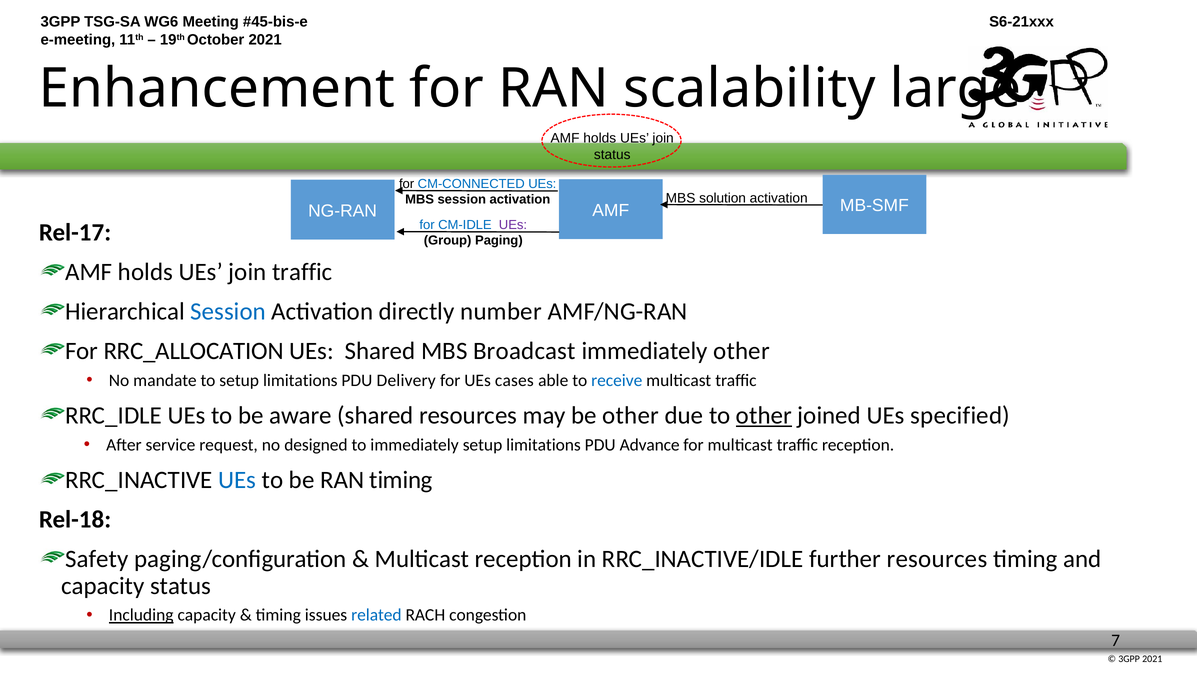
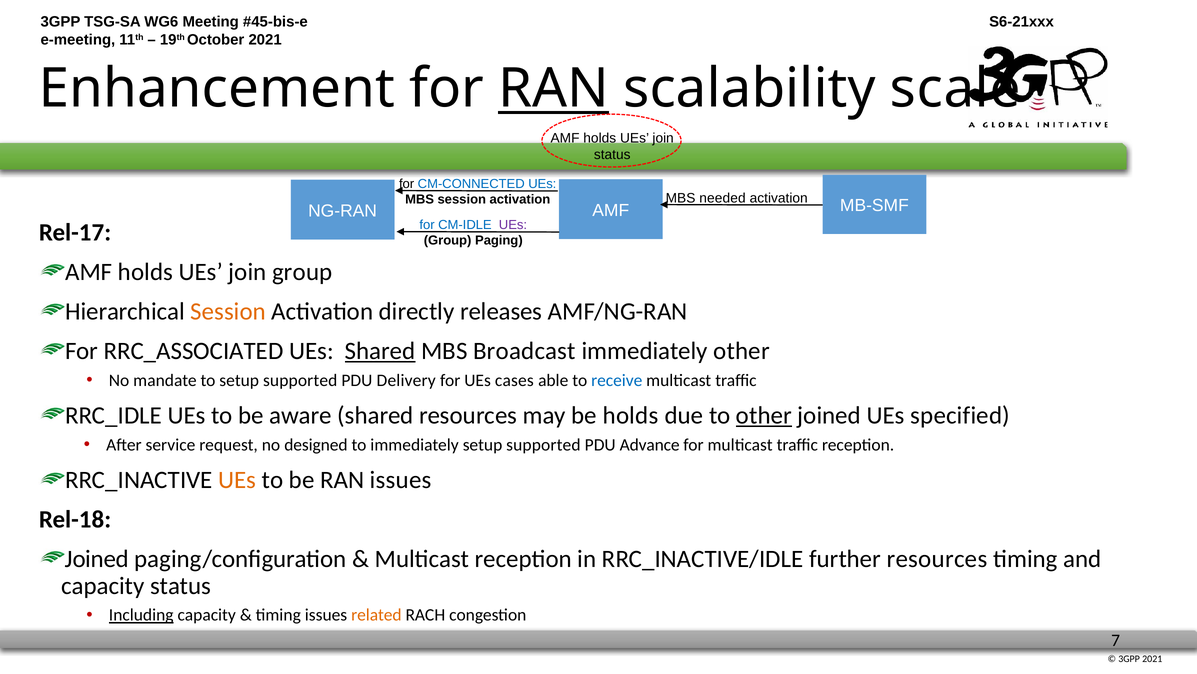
RAN underline: none -> present (554, 89)
large: large -> scale (955, 89)
solution: solution -> needed (722, 198)
join traffic: traffic -> group (302, 272)
Session colour: blue -> orange (228, 311)
number: number -> releases (501, 311)
RRC_ALLOCATION: RRC_ALLOCATION -> RRC_ASSOCIATED (194, 351)
Shared underline: none -> present (380, 351)
to setup limitations: limitations -> supported (300, 380)
be other: other -> holds (631, 415)
immediately setup limitations: limitations -> supported (543, 444)
UEs colour: blue -> orange (237, 480)
RAN timing: timing -> issues (401, 480)
Safety: Safety -> Joined (97, 559)
related colour: blue -> orange (376, 615)
